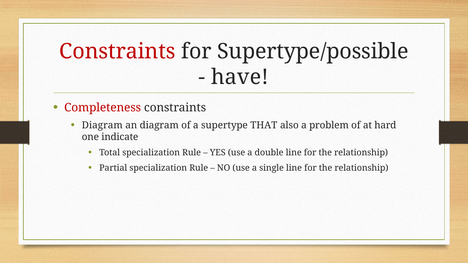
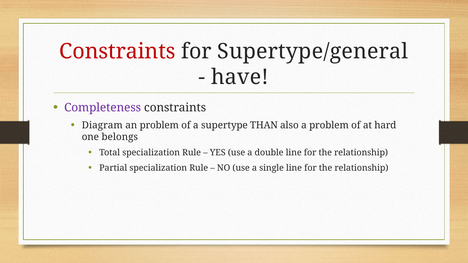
Supertype/possible: Supertype/possible -> Supertype/general (313, 51)
Completeness colour: red -> purple (103, 108)
an diagram: diagram -> problem (159, 125)
THAT: THAT -> THAN (264, 125)
indicate: indicate -> belongs (120, 137)
